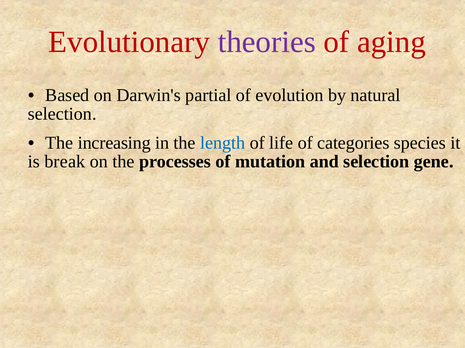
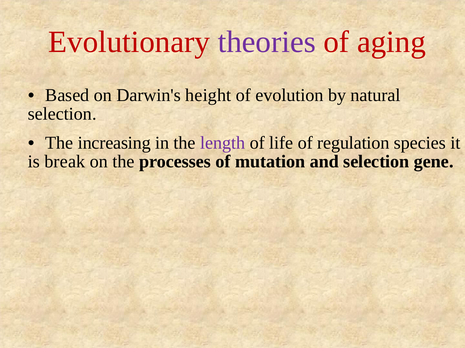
partial: partial -> height (208, 95)
length colour: blue -> purple (223, 143)
categories: categories -> regulation (353, 143)
